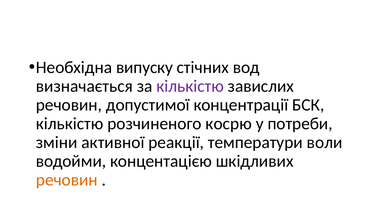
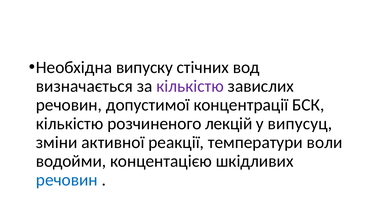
косрю: косрю -> лекцій (229, 123)
потреби: потреби -> випусуц (300, 123)
речовин colour: orange -> blue (67, 180)
